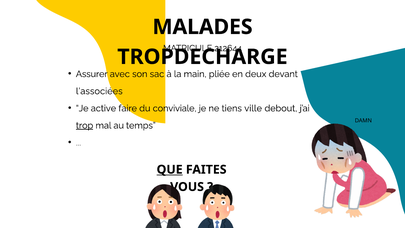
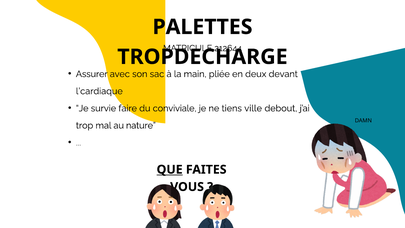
MALADES: MALADES -> PALETTES (202, 27)
l’associées: l’associées -> l’cardiaque (99, 91)
active: active -> survie (103, 108)
trop underline: present -> none (85, 125)
temps: temps -> nature (141, 125)
